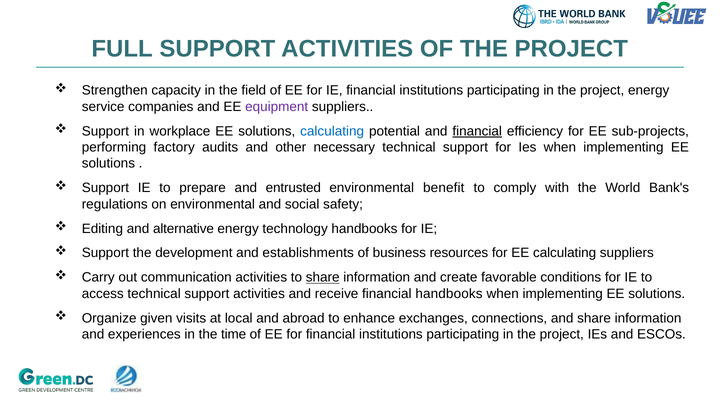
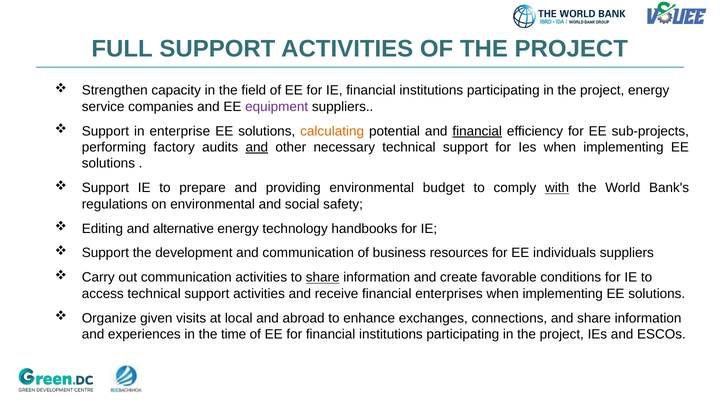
workplace: workplace -> enterprise (180, 131)
calculating colour: blue -> orange (332, 131)
and underline: none -> present (257, 147)
entrusted: entrusted -> providing (293, 188)
benefit: benefit -> budget (444, 188)
with underline: none -> present (557, 188)
and establishments: establishments -> communication (308, 253)
EE calculating: calculating -> individuals (565, 253)
financial handbooks: handbooks -> enterprises (449, 294)
